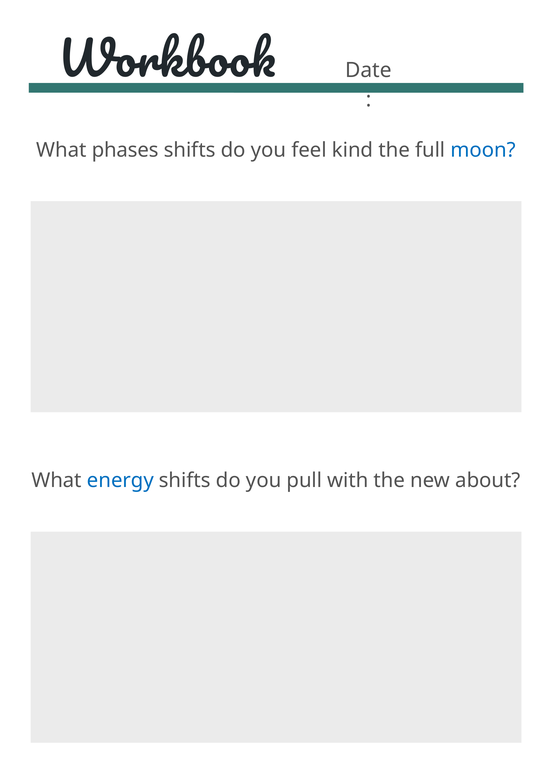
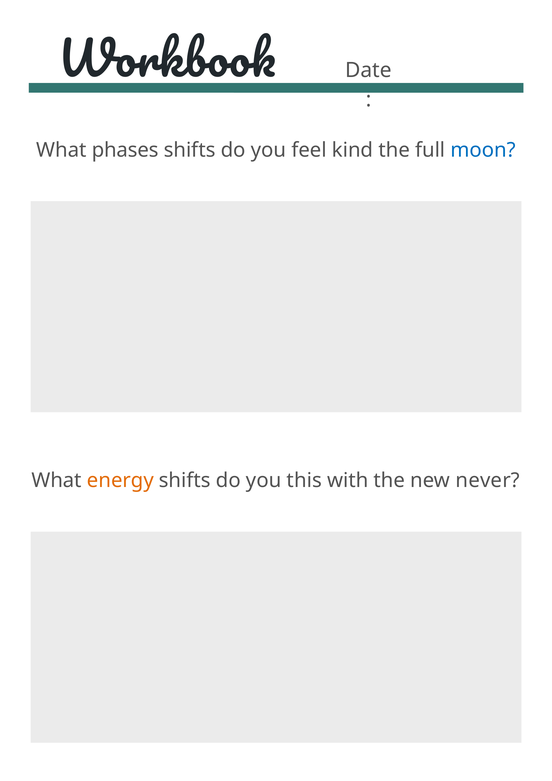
energy colour: blue -> orange (120, 481)
pull: pull -> this (304, 481)
about: about -> never (488, 481)
